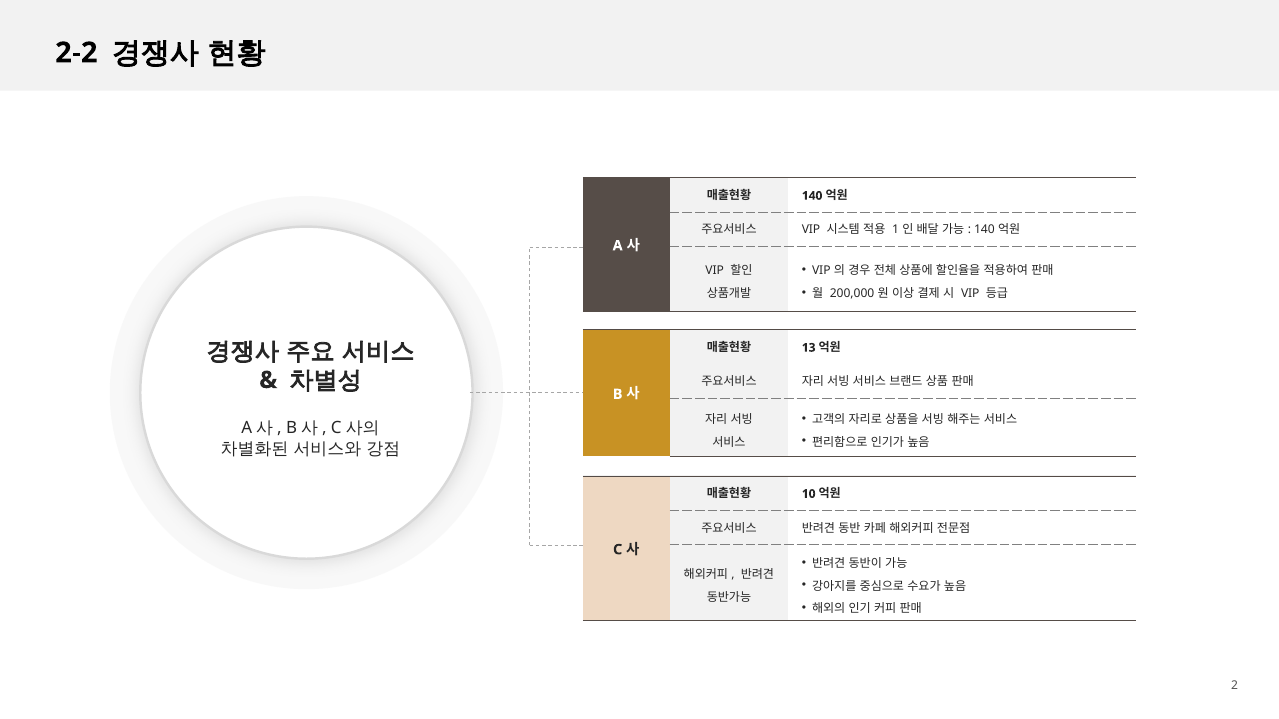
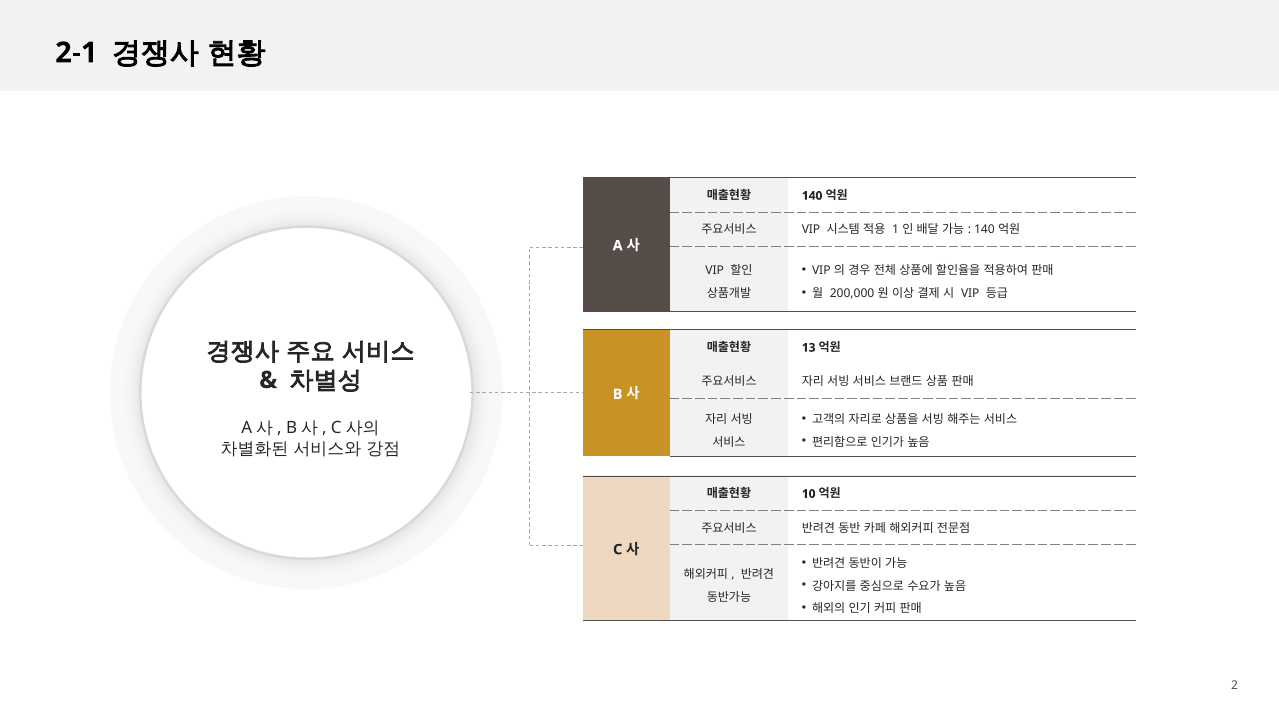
2-2: 2-2 -> 2-1 (76, 53)
